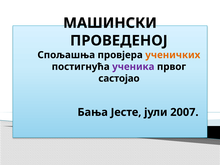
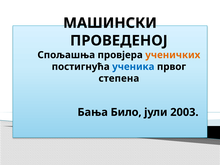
ученика colour: purple -> blue (133, 67)
састојао: састојао -> степена (119, 78)
Јесте: Јесте -> Било (126, 112)
2007: 2007 -> 2003 (184, 112)
